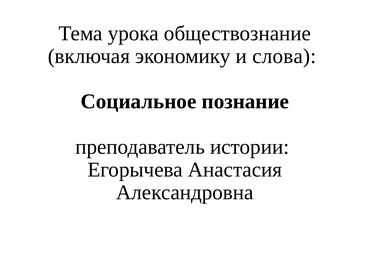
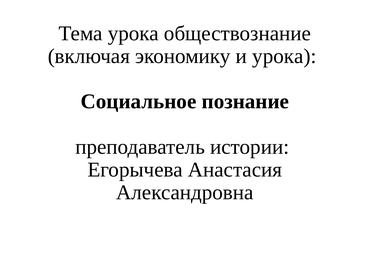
и слова: слова -> урока (284, 56)
